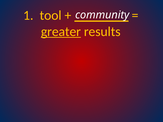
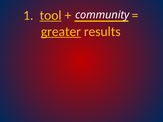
tool underline: none -> present (51, 15)
